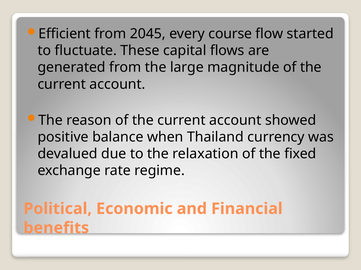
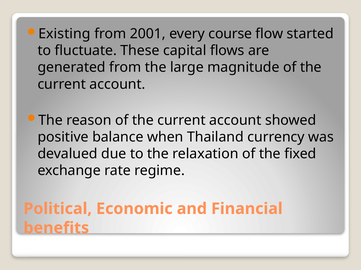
Efficient: Efficient -> Existing (64, 34)
2045: 2045 -> 2001 (148, 34)
